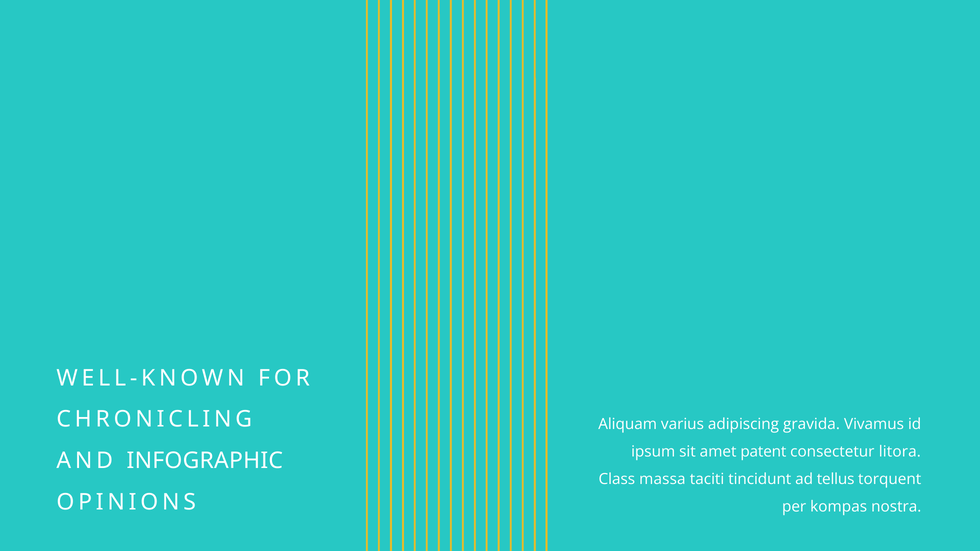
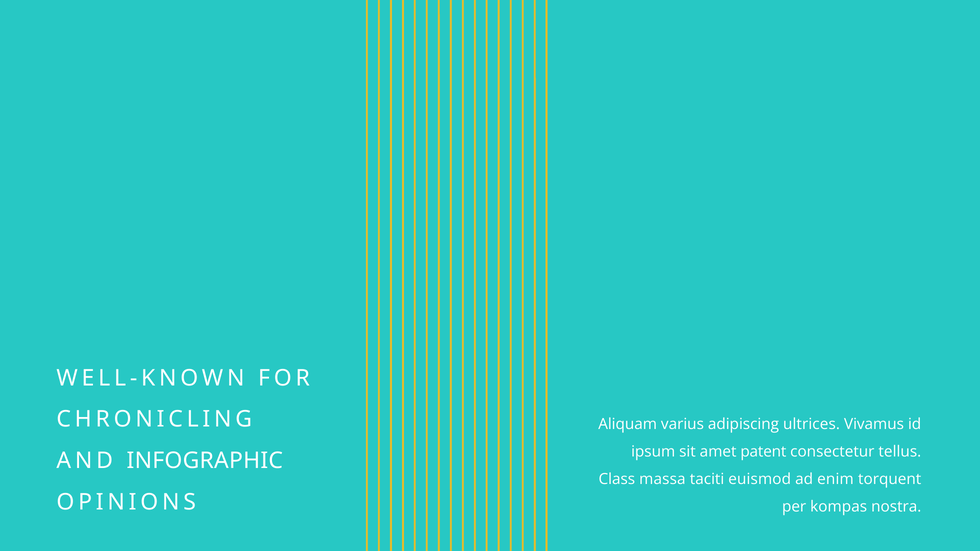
gravida: gravida -> ultrices (811, 424)
litora: litora -> tellus (900, 452)
tincidunt: tincidunt -> euismod (760, 479)
tellus: tellus -> enim (835, 479)
